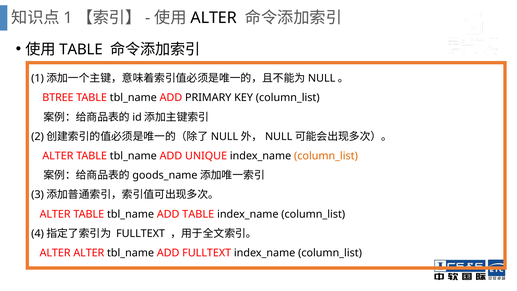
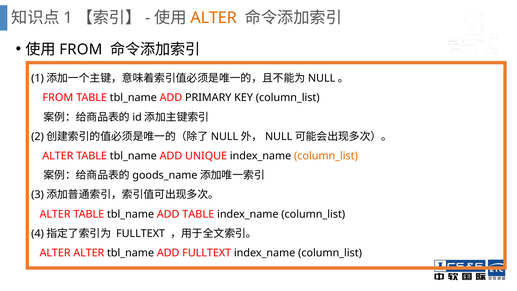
ALTER colour: black -> orange (214, 18)
TABLE: TABLE -> FROM (81, 49)
BTREE: BTREE -> FROM (58, 98)
